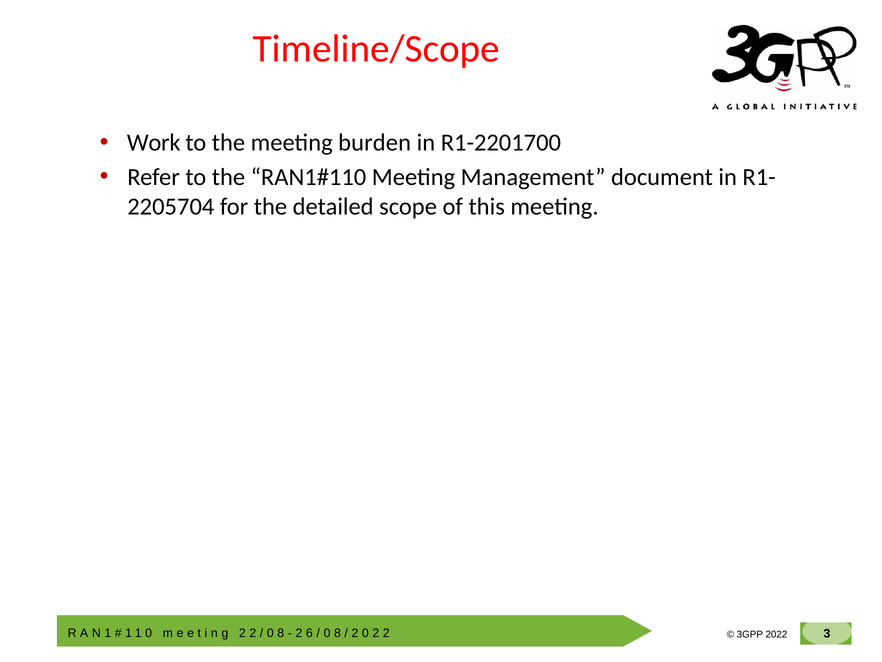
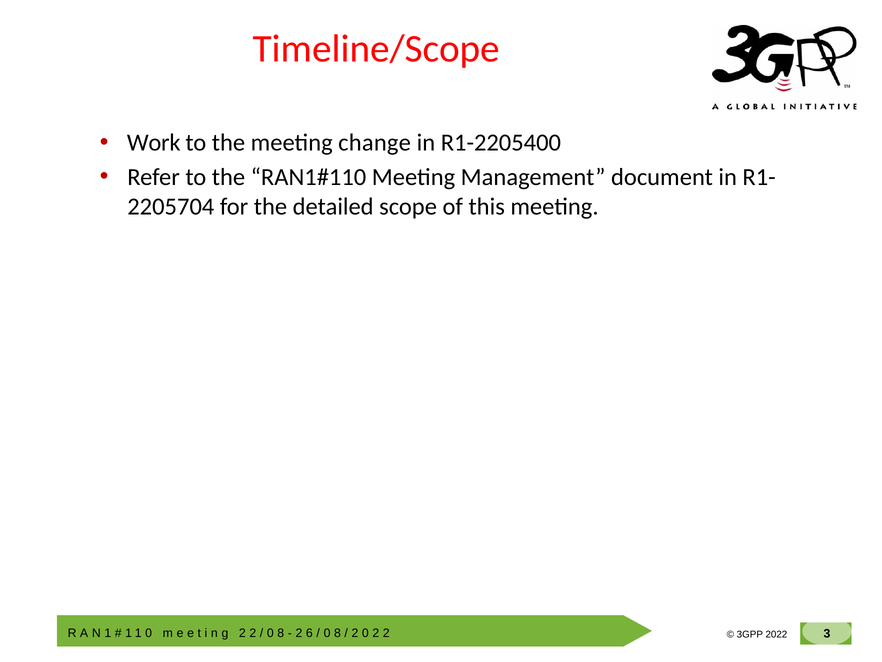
burden: burden -> change (375, 143)
R1-2201700: R1-2201700 -> R1-2205400 (501, 143)
